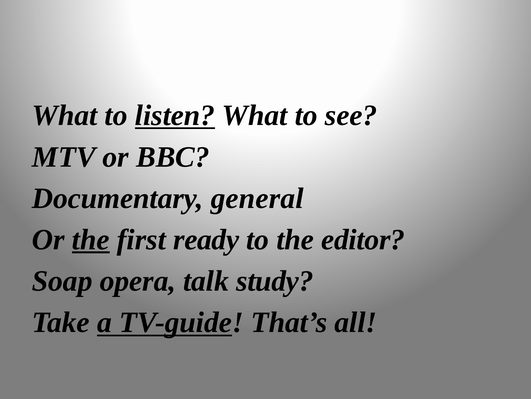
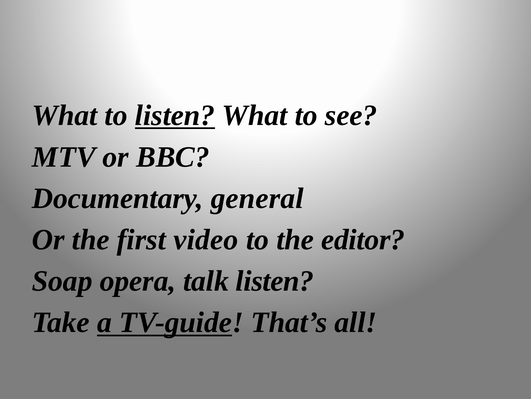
the underline: present -> none (91, 239)
ready: ready -> video (206, 239)
talk study: study -> listen (275, 280)
